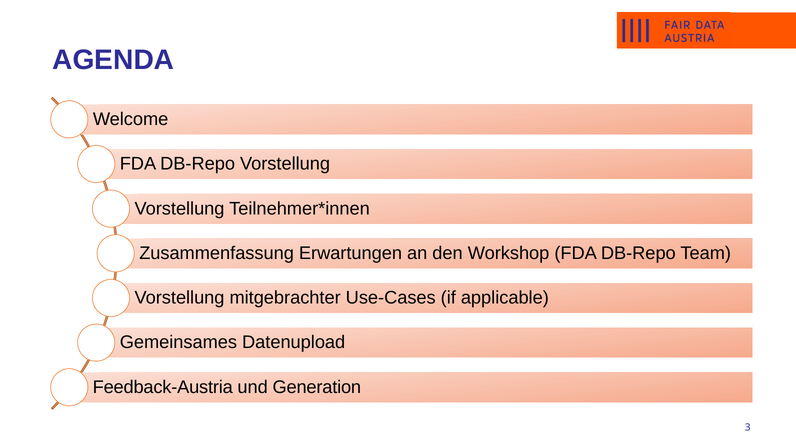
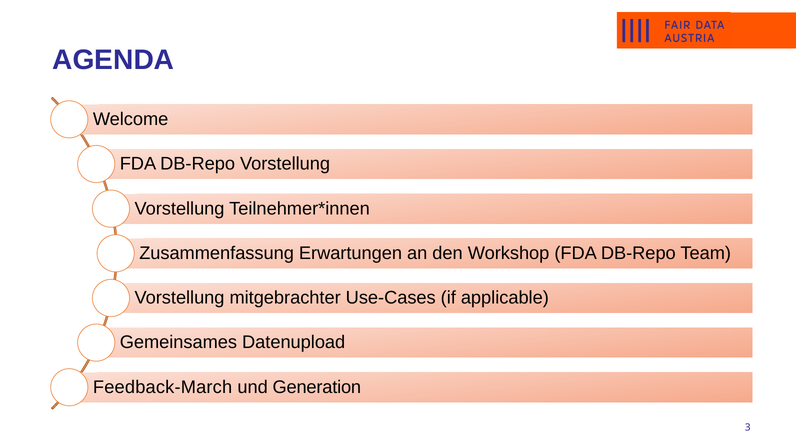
Feedback-Austria: Feedback-Austria -> Feedback-March (163, 387)
